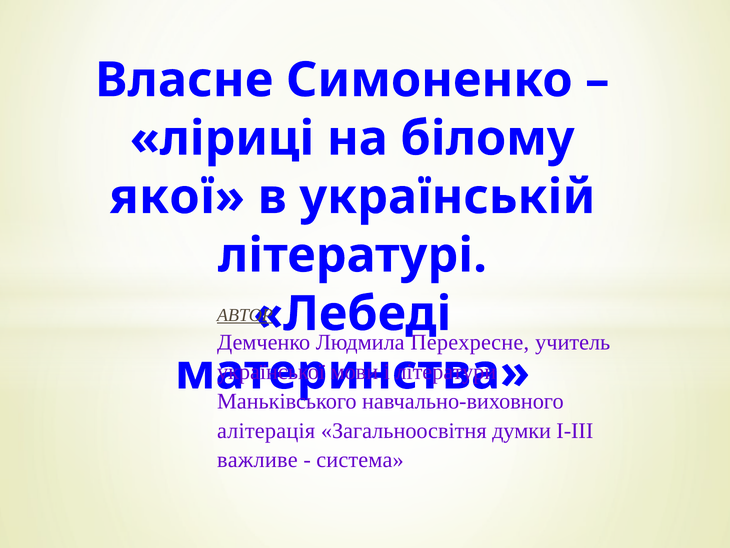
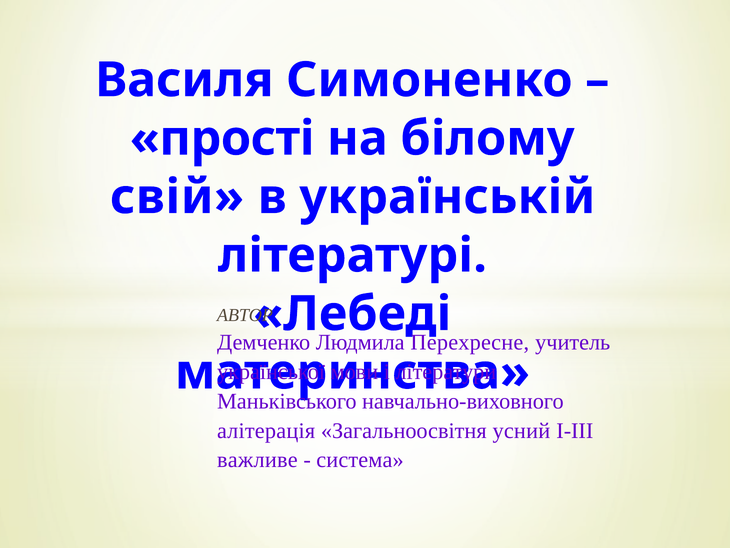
Власне: Власне -> Василя (184, 80)
ліриці: ліриці -> прості (222, 138)
якої: якої -> свій (177, 197)
АВТОР underline: present -> none (245, 315)
думки: думки -> усний (521, 430)
